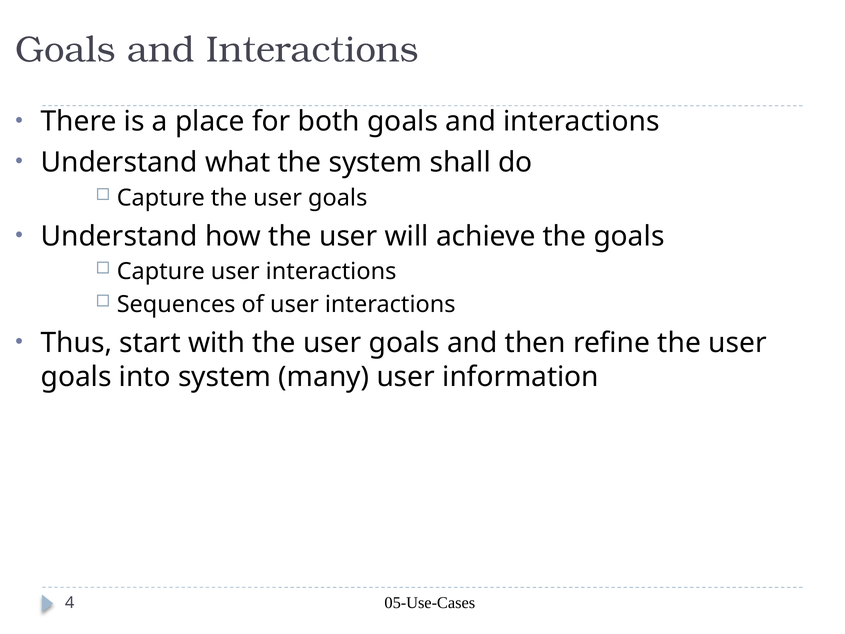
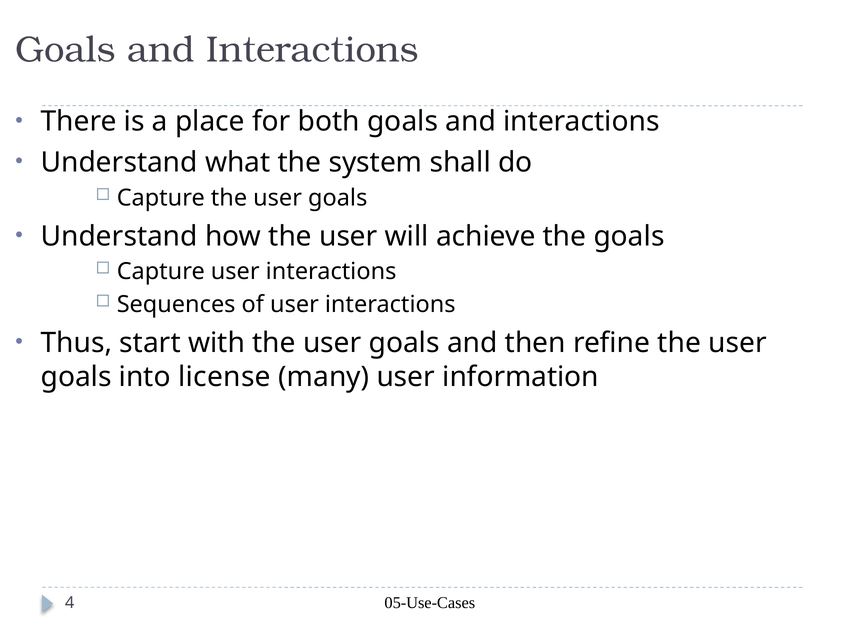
into system: system -> license (224, 377)
